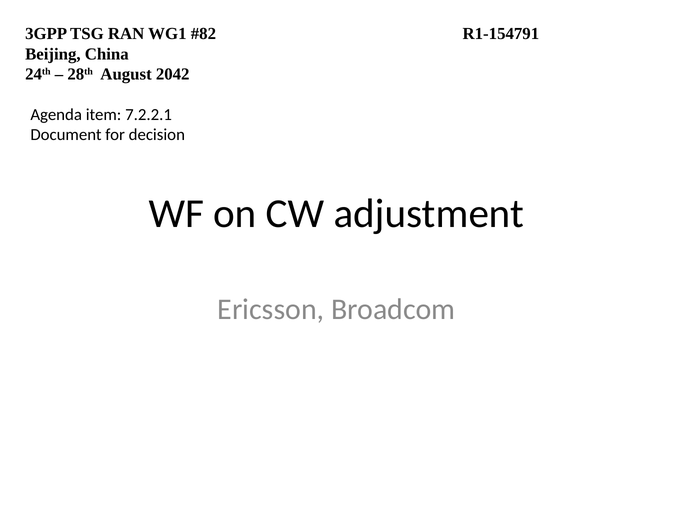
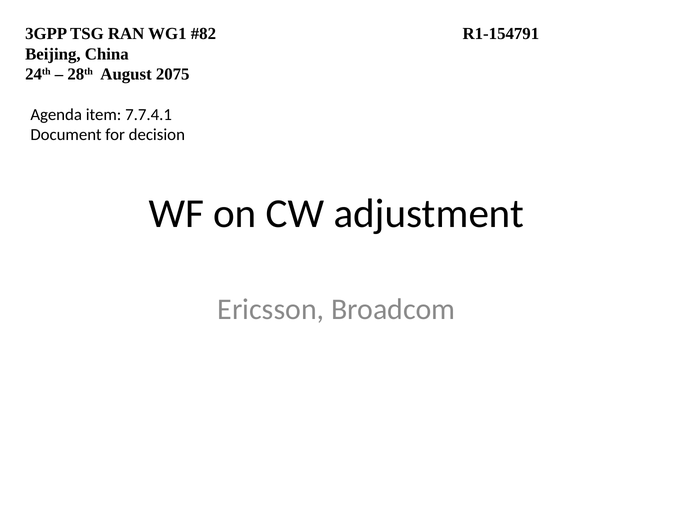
2042: 2042 -> 2075 (173, 74)
7.2.2.1: 7.2.2.1 -> 7.7.4.1 (149, 114)
